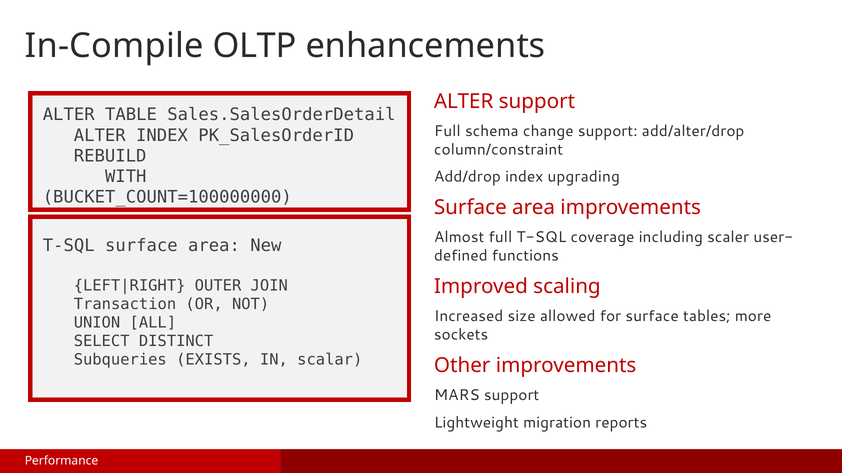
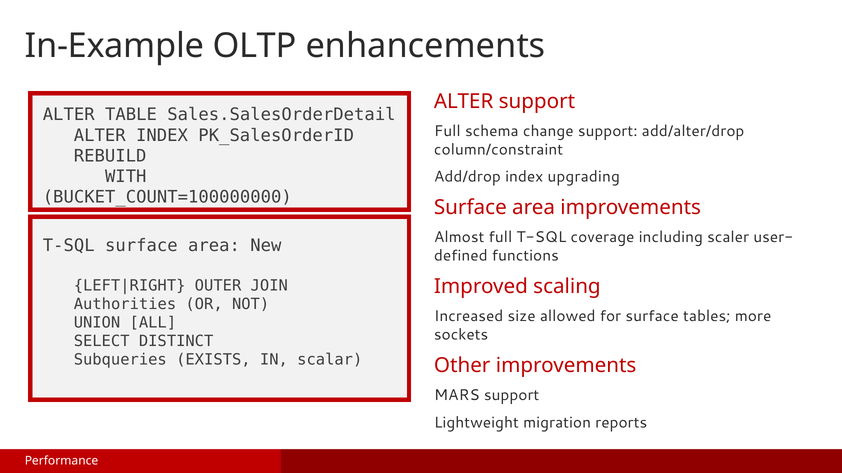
In-Compile: In-Compile -> In-Example (114, 46)
Transaction: Transaction -> Authorities (125, 305)
